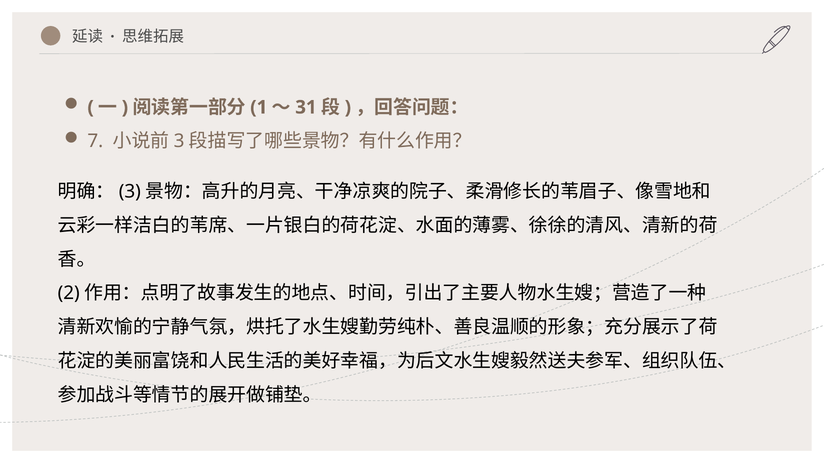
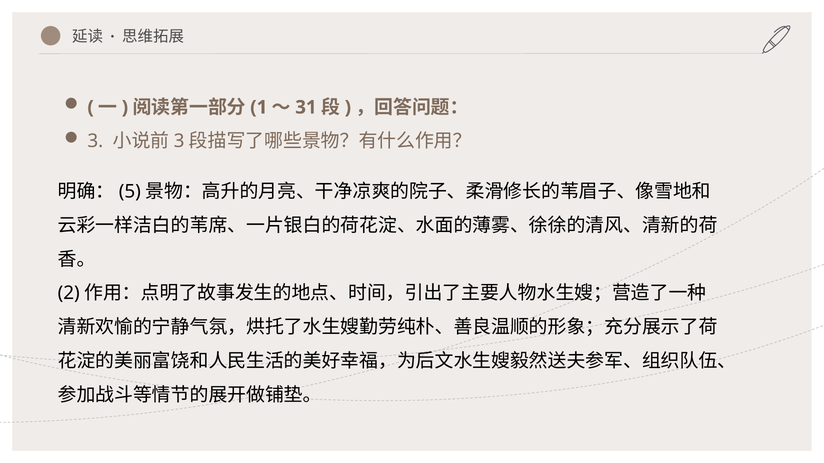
7: 7 -> 3 (95, 141)
3: 3 -> 5 (130, 192)
